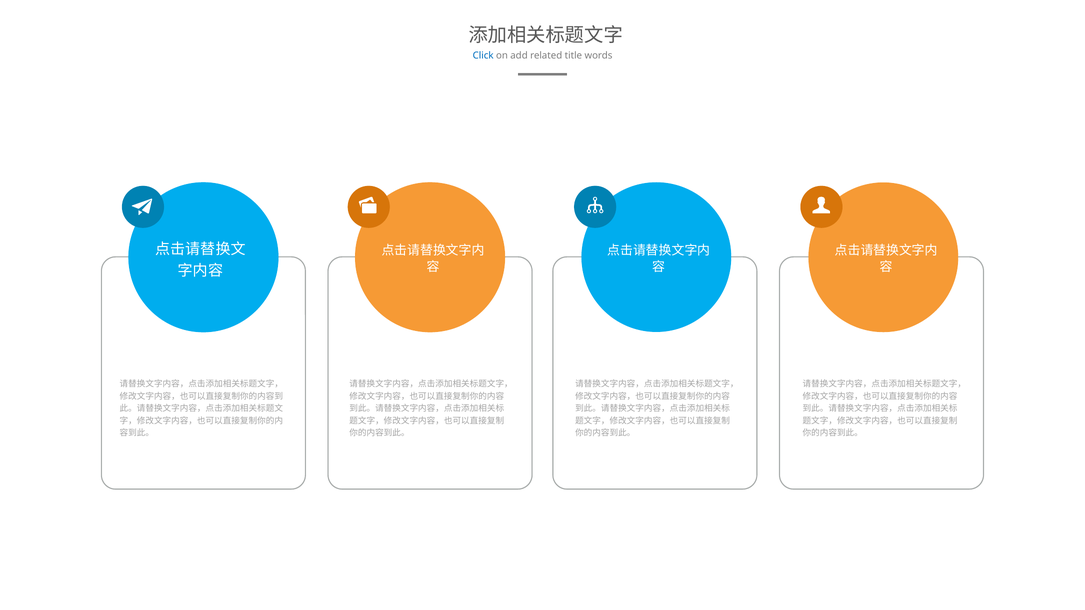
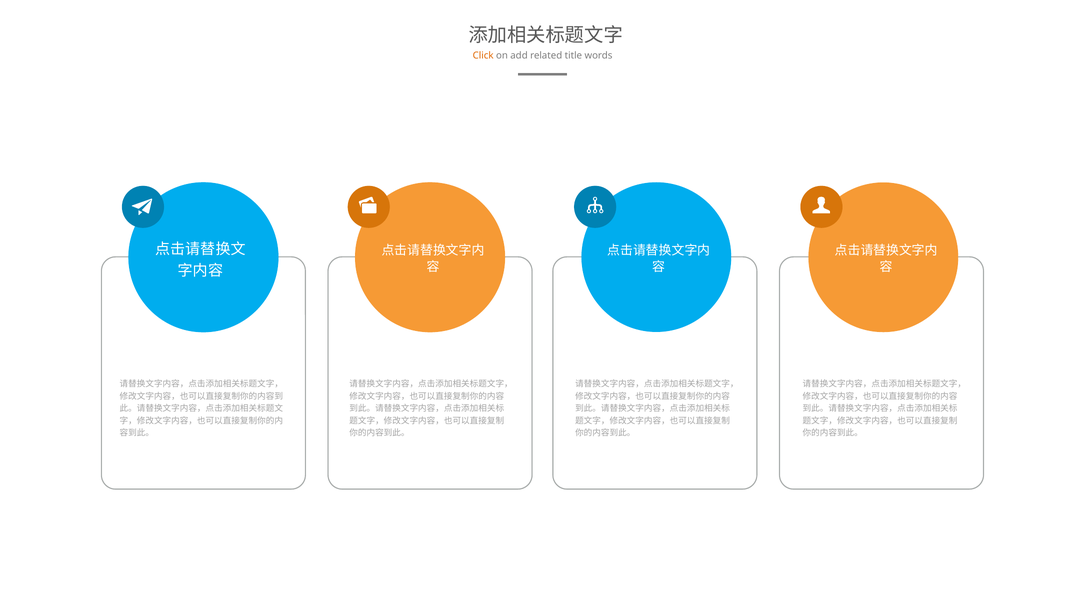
Click colour: blue -> orange (483, 56)
